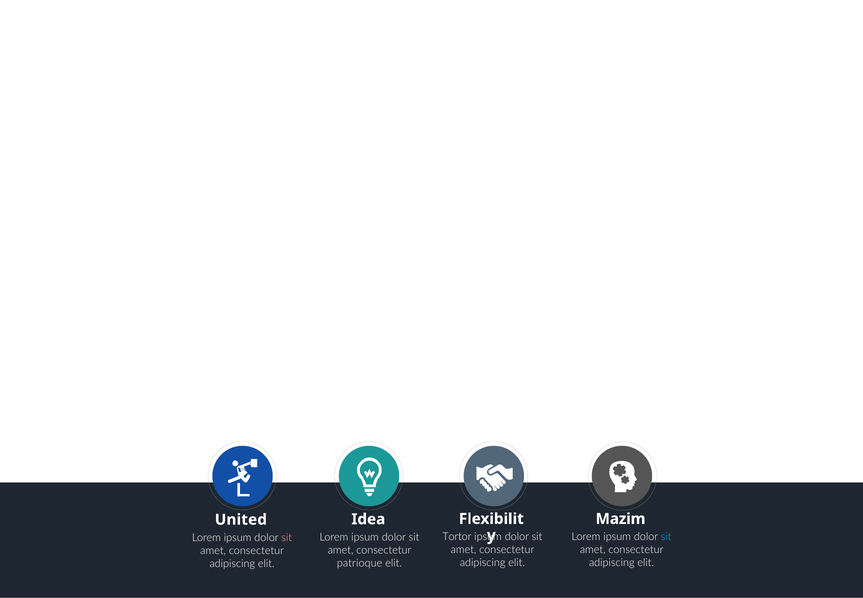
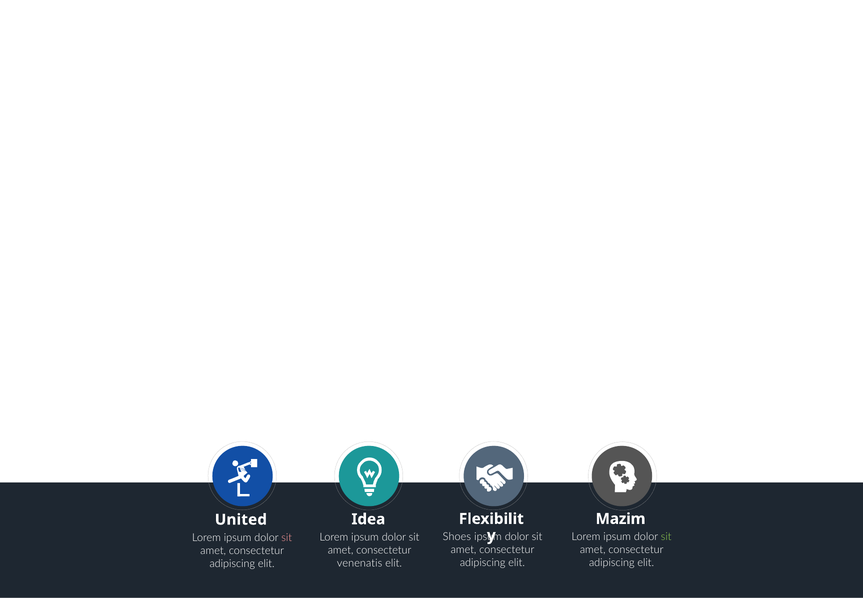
Tortor: Tortor -> Shoes (457, 536)
sit colour: light blue -> light green (666, 536)
patrioque: patrioque -> venenatis (360, 563)
